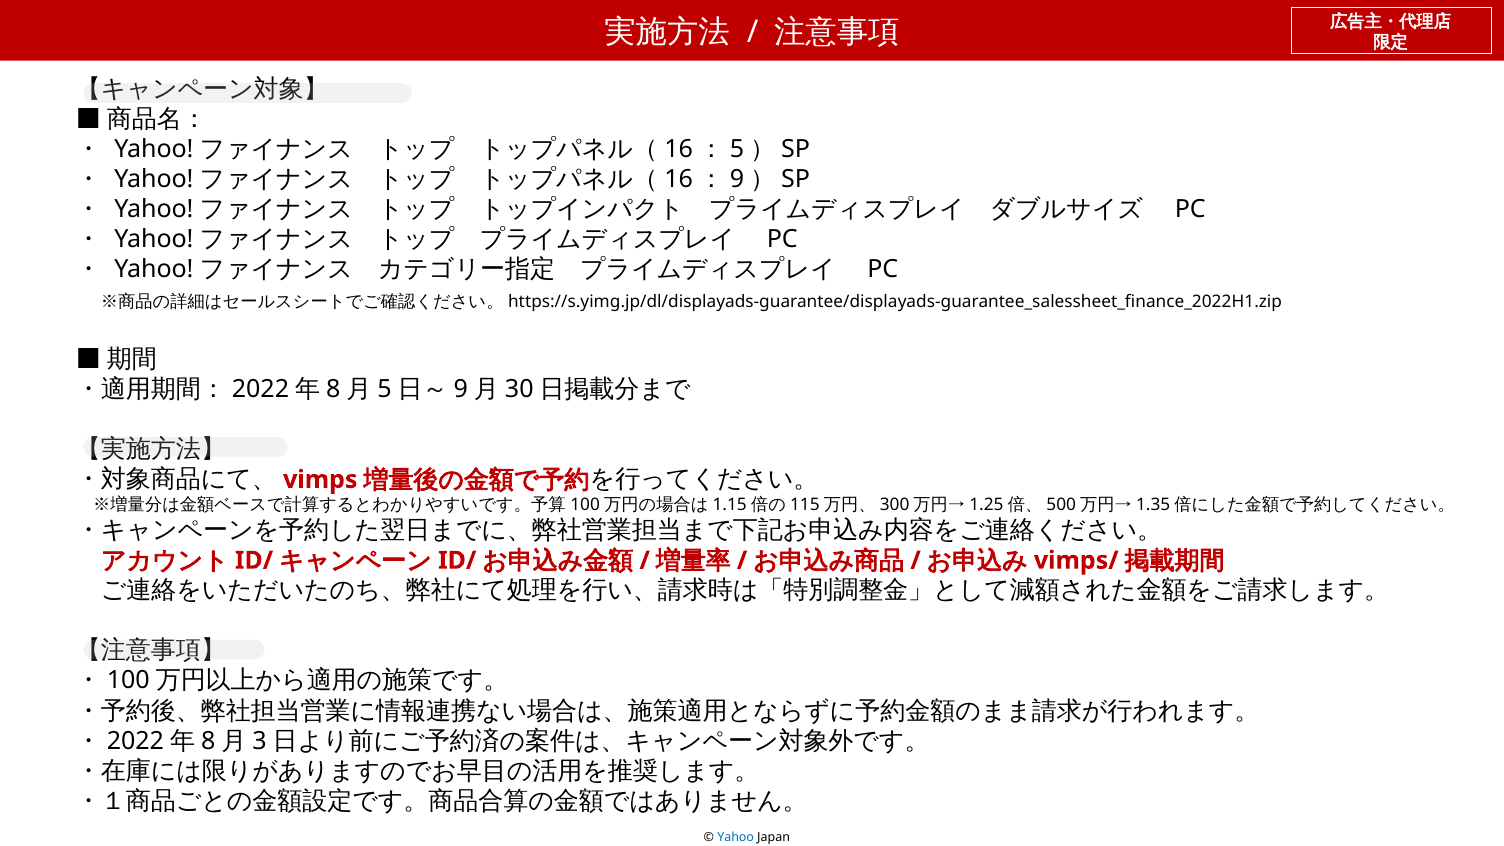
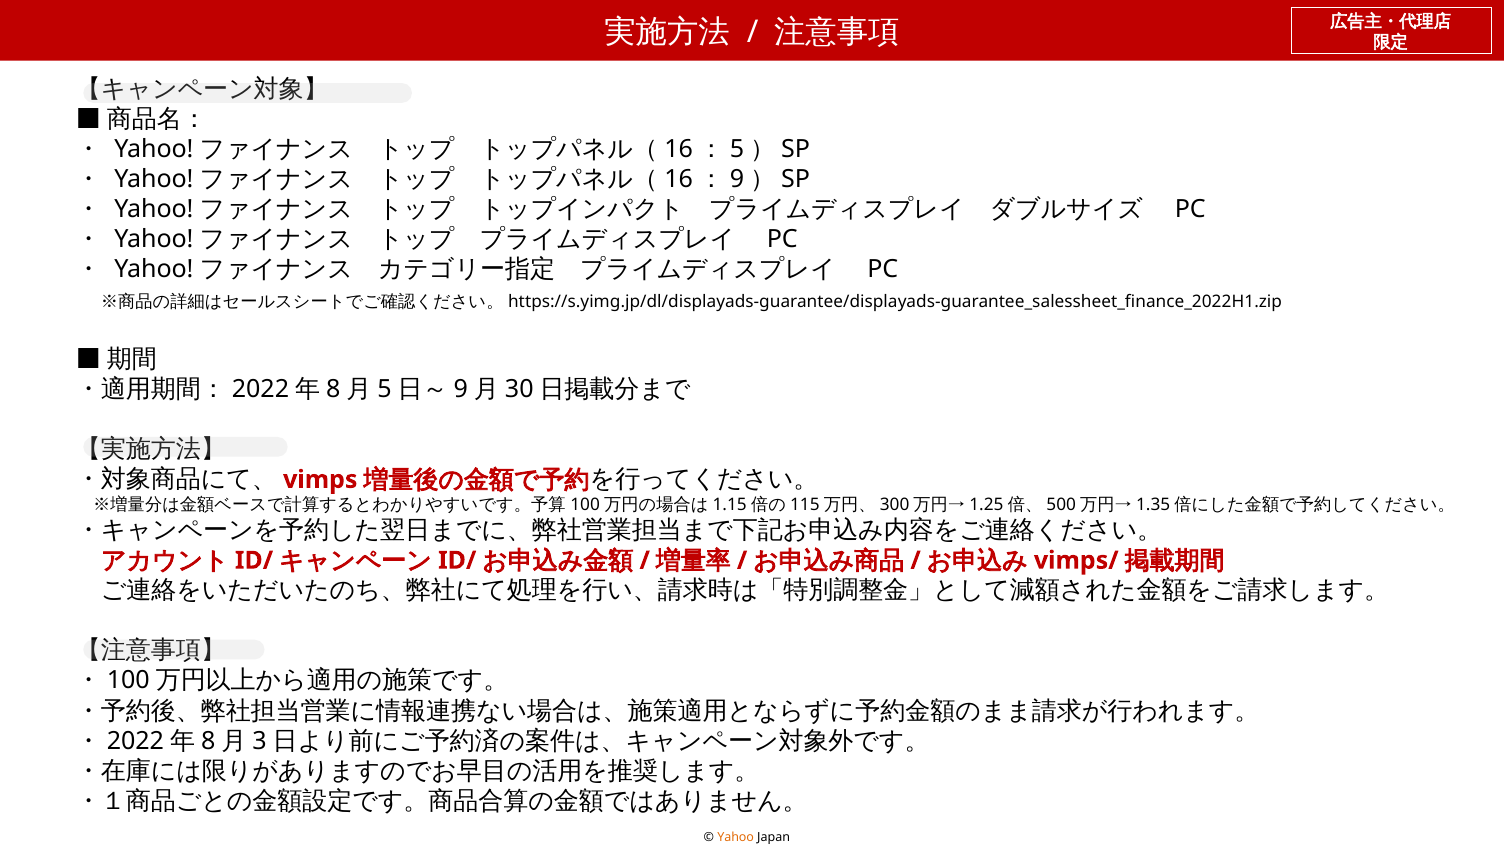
Yahoo colour: blue -> orange (736, 837)
